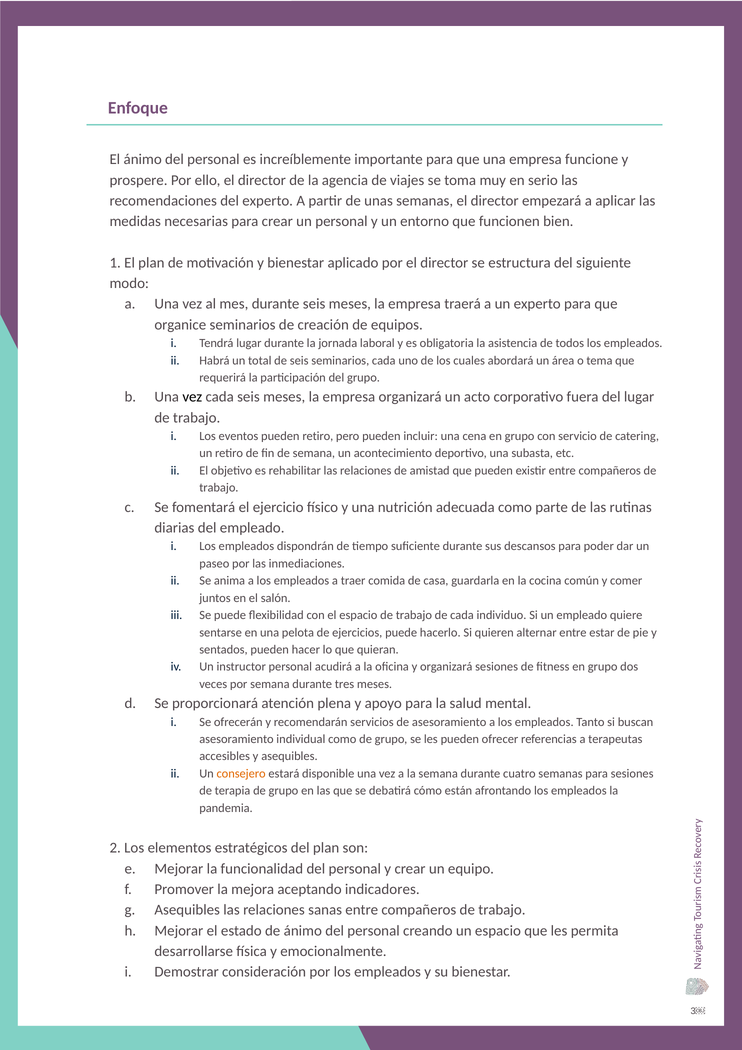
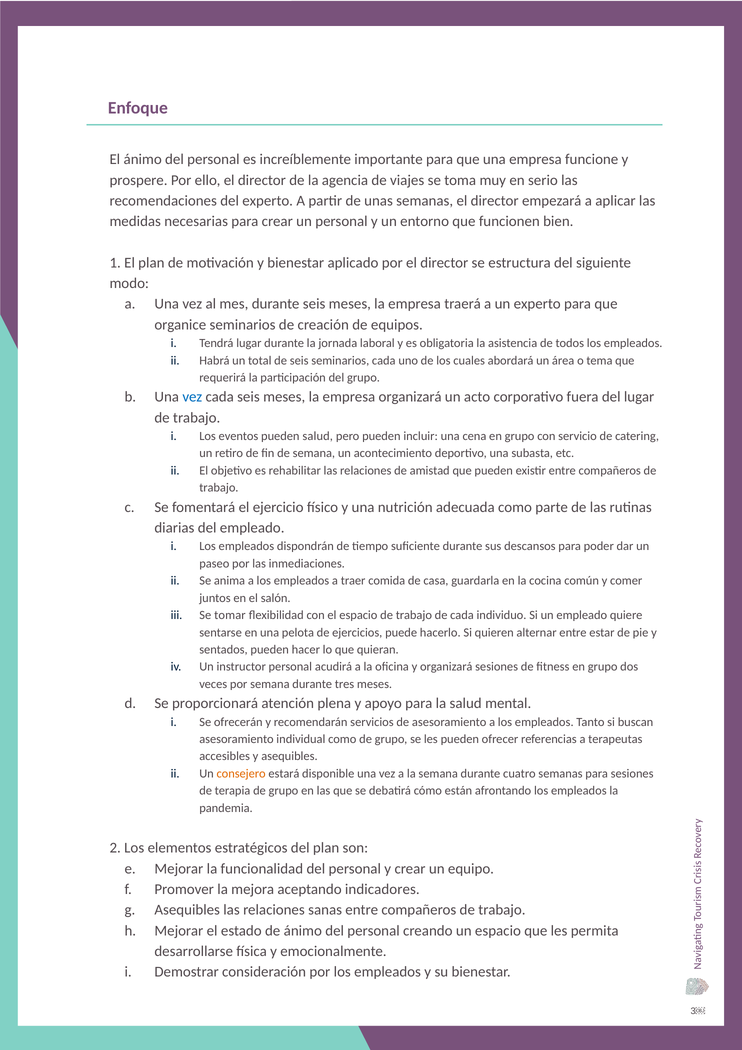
vez colour: black -> blue (192, 397)
pueden retiro: retiro -> salud (318, 436)
Se puede: puede -> tomar (230, 615)
